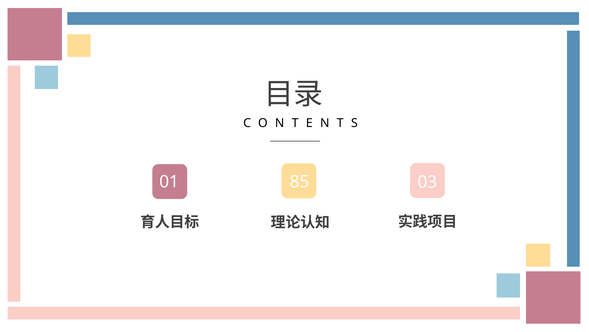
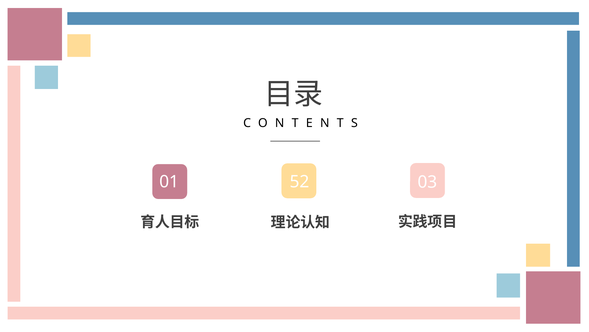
85: 85 -> 52 (299, 181)
